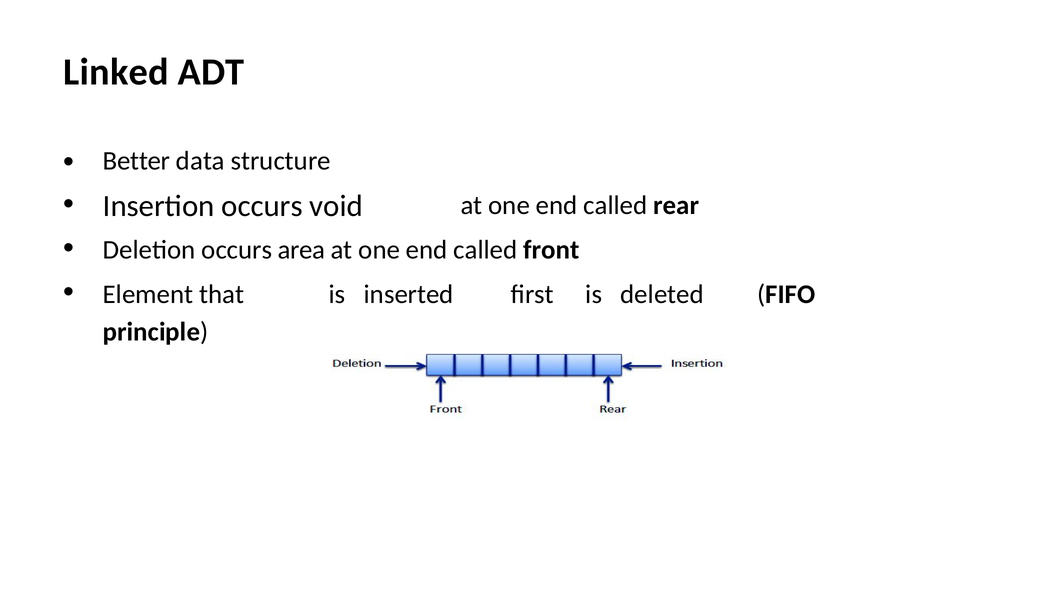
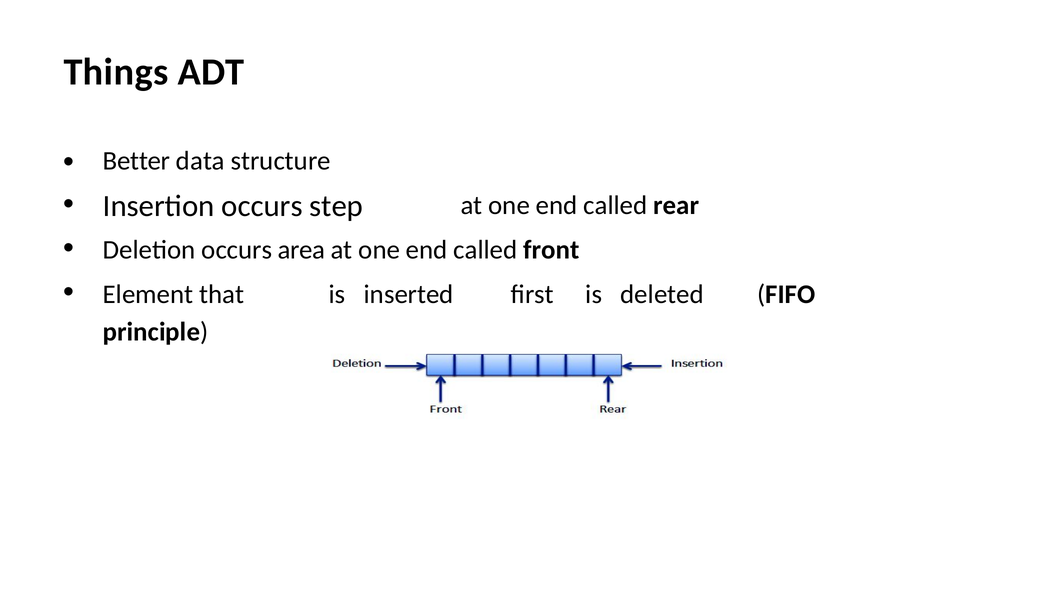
Linked: Linked -> Things (116, 72)
void: void -> step (336, 206)
